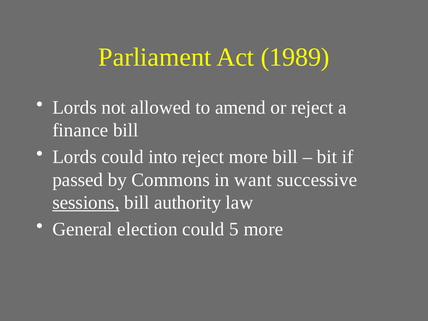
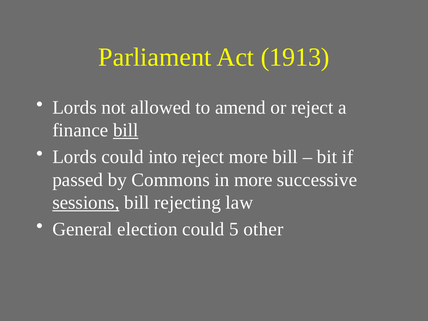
1989: 1989 -> 1913 (295, 57)
bill underline: none -> present (126, 130)
in want: want -> more (253, 180)
authority: authority -> rejecting (188, 203)
5 more: more -> other (263, 229)
